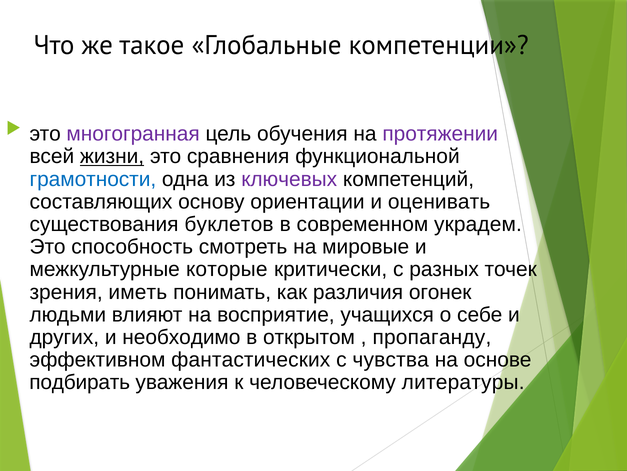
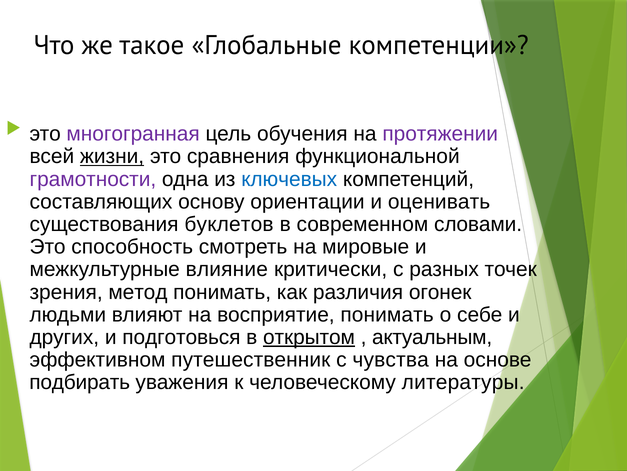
грамотности colour: blue -> purple (93, 179)
ключевых colour: purple -> blue (289, 179)
украдем: украдем -> словами (478, 224)
которые: которые -> влияние (227, 269)
иметь: иметь -> метод (138, 292)
восприятие учащихся: учащихся -> понимать (387, 314)
необходимо: необходимо -> подготовься (181, 337)
открытом underline: none -> present (309, 337)
пропаганду: пропаганду -> актуальным (432, 337)
фантастических: фантастических -> путешественник (251, 359)
